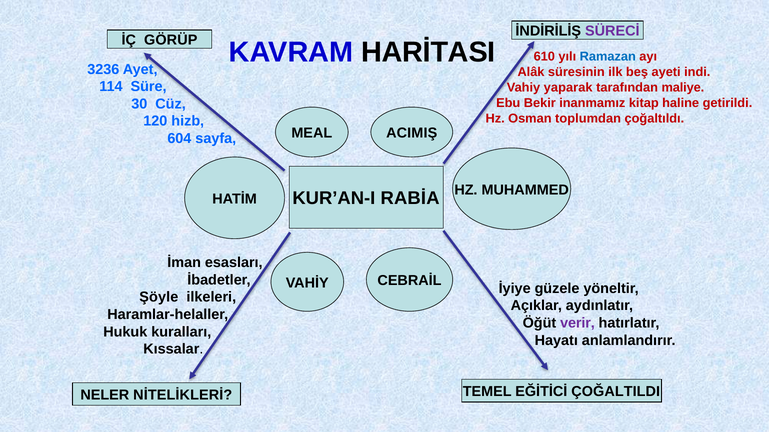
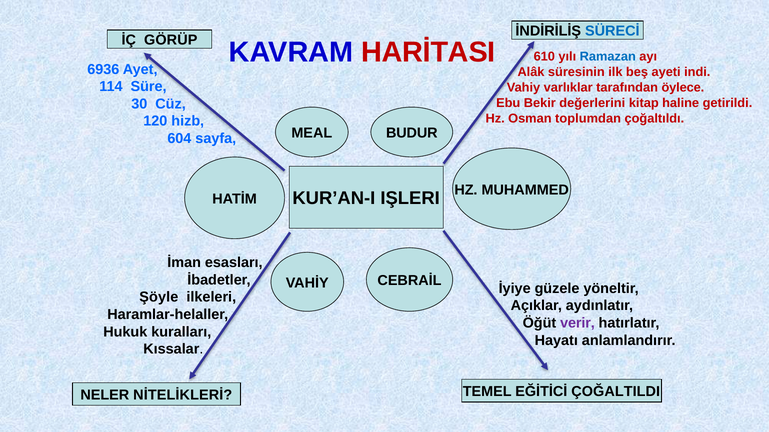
SÜRECİ colour: purple -> blue (612, 31)
HARİTASI colour: black -> red (428, 52)
3236: 3236 -> 6936 (103, 69)
yaparak: yaparak -> varlıklar (568, 88)
maliye: maliye -> öylece (683, 88)
inanmamız: inanmamız -> değerlerini (592, 103)
ACIMIŞ: ACIMIŞ -> BUDUR (412, 133)
RABİA: RABİA -> IŞLERI (410, 199)
